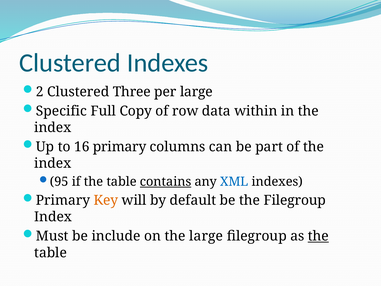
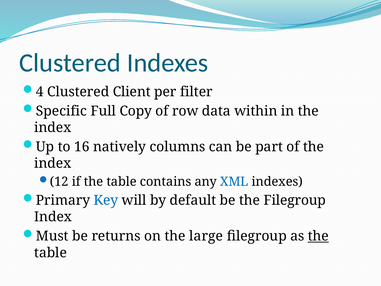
2: 2 -> 4 (40, 92)
Three: Three -> Client (132, 92)
per large: large -> filter (196, 92)
16 primary: primary -> natively (120, 147)
95: 95 -> 12 (59, 182)
contains underline: present -> none (166, 182)
Key colour: orange -> blue (106, 200)
include: include -> returns (116, 236)
